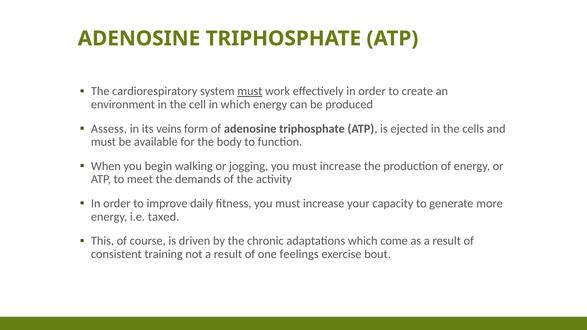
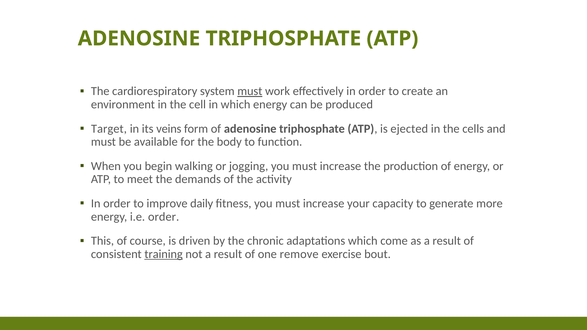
Assess: Assess -> Target (109, 129)
i.e taxed: taxed -> order (164, 217)
training underline: none -> present (164, 254)
feelings: feelings -> remove (299, 254)
